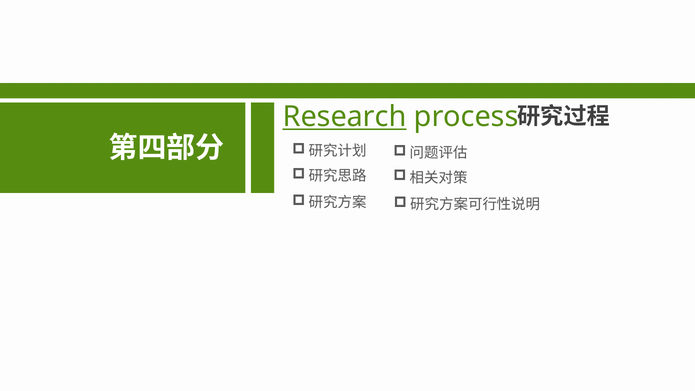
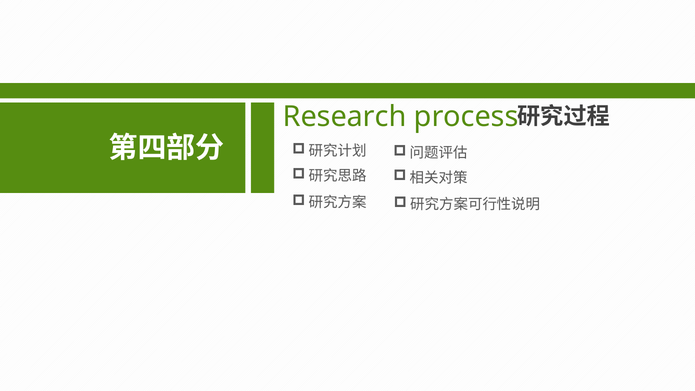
Research underline: present -> none (345, 117)
